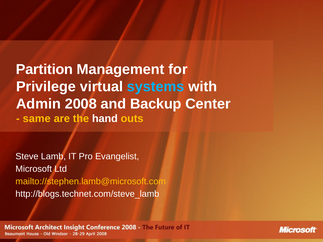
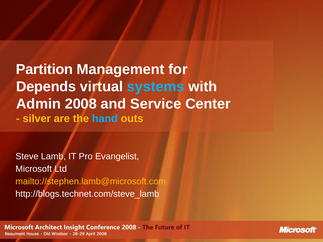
Privilege: Privilege -> Depends (46, 87)
Backup: Backup -> Service (156, 104)
same: same -> silver (37, 119)
hand colour: white -> light blue (105, 119)
